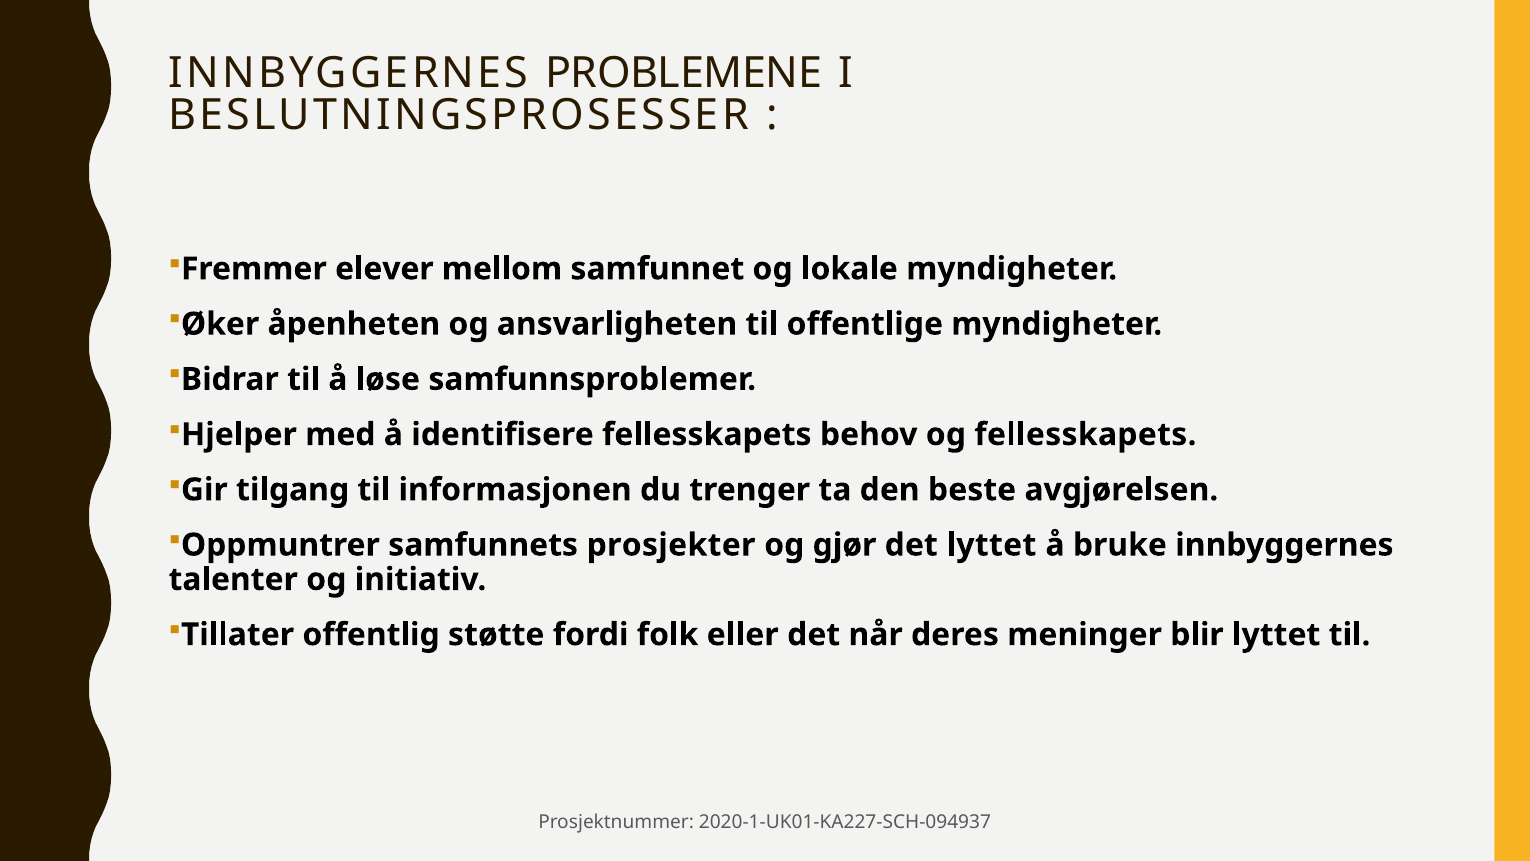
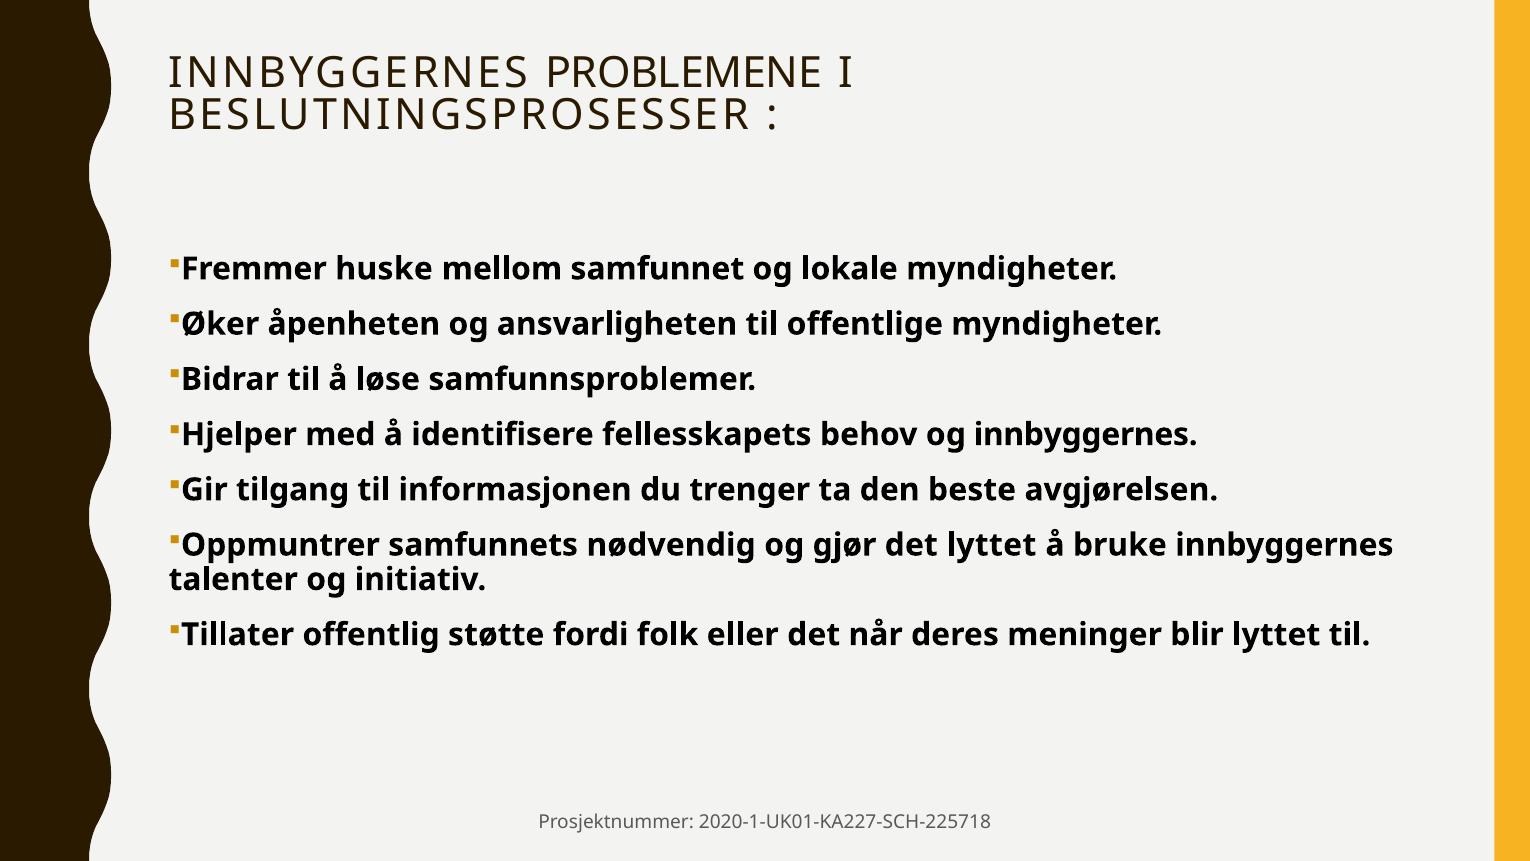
elever: elever -> huske (384, 269)
og fellesskapets: fellesskapets -> innbyggernes (1086, 434)
prosjekter: prosjekter -> nødvendig (671, 545)
2020-1-UK01-KA227-SCH-094937: 2020-1-UK01-KA227-SCH-094937 -> 2020-1-UK01-KA227-SCH-225718 (845, 822)
